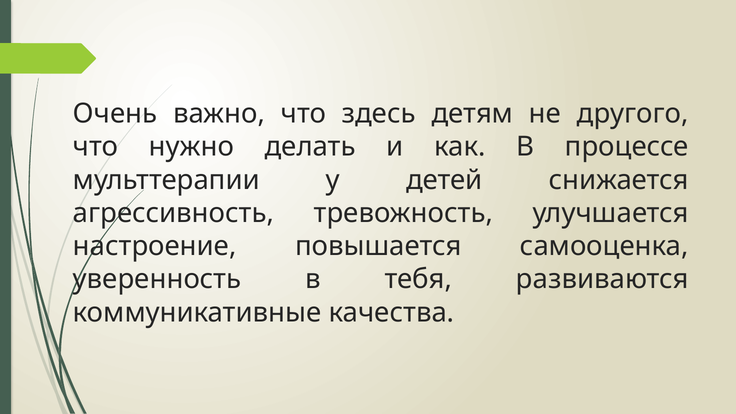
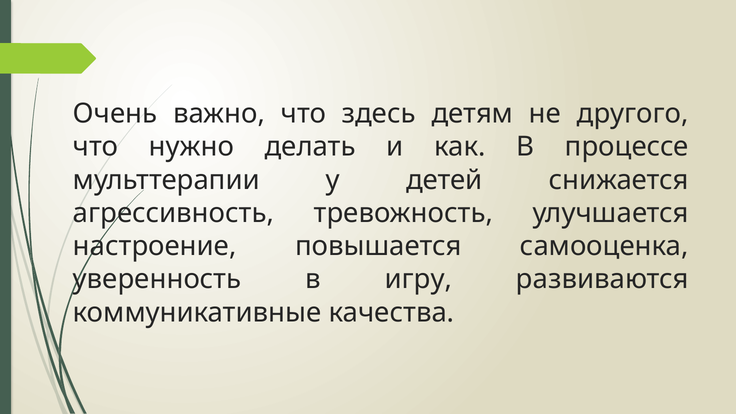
тебя: тебя -> игру (418, 279)
